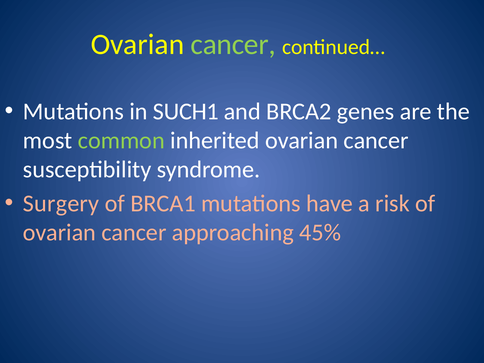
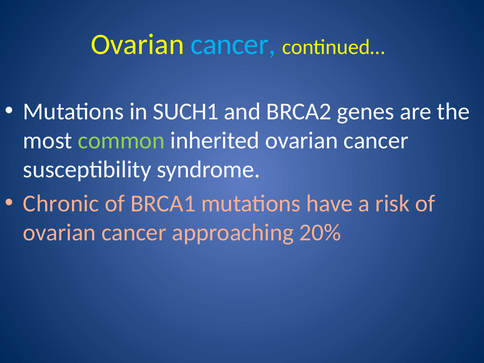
cancer colour: light green -> light blue (233, 44)
Surgery: Surgery -> Chronic (61, 203)
45%: 45% -> 20% (320, 232)
